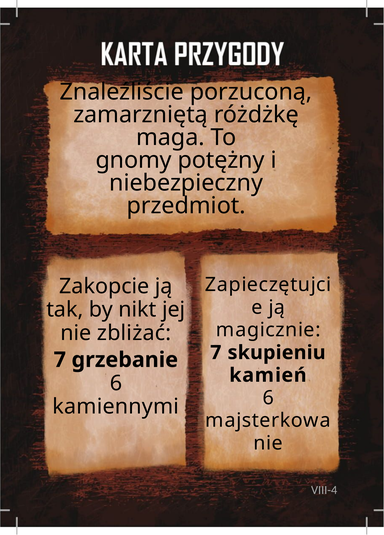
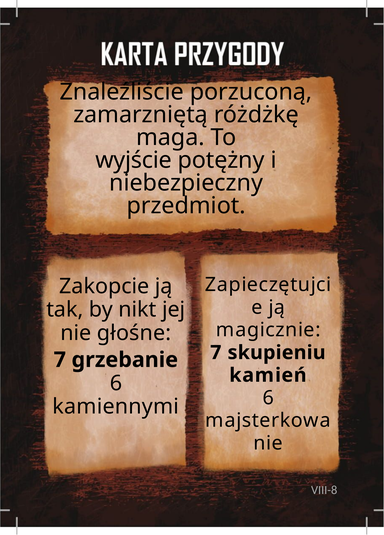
gnomy: gnomy -> wyjście (134, 160)
zbliżać: zbliżać -> głośne (134, 333)
VIII-4: VIII-4 -> VIII-8 (324, 489)
